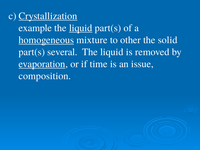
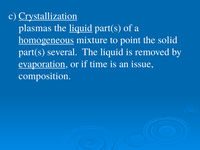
example: example -> plasmas (35, 28)
other: other -> point (131, 40)
